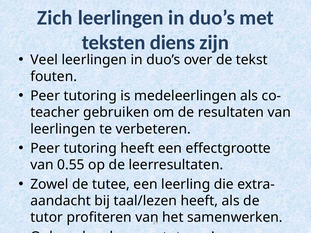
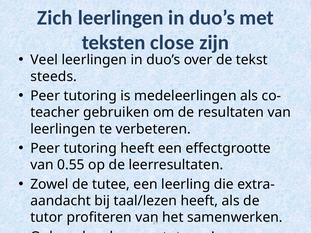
diens: diens -> close (172, 43)
fouten: fouten -> steeds (54, 77)
